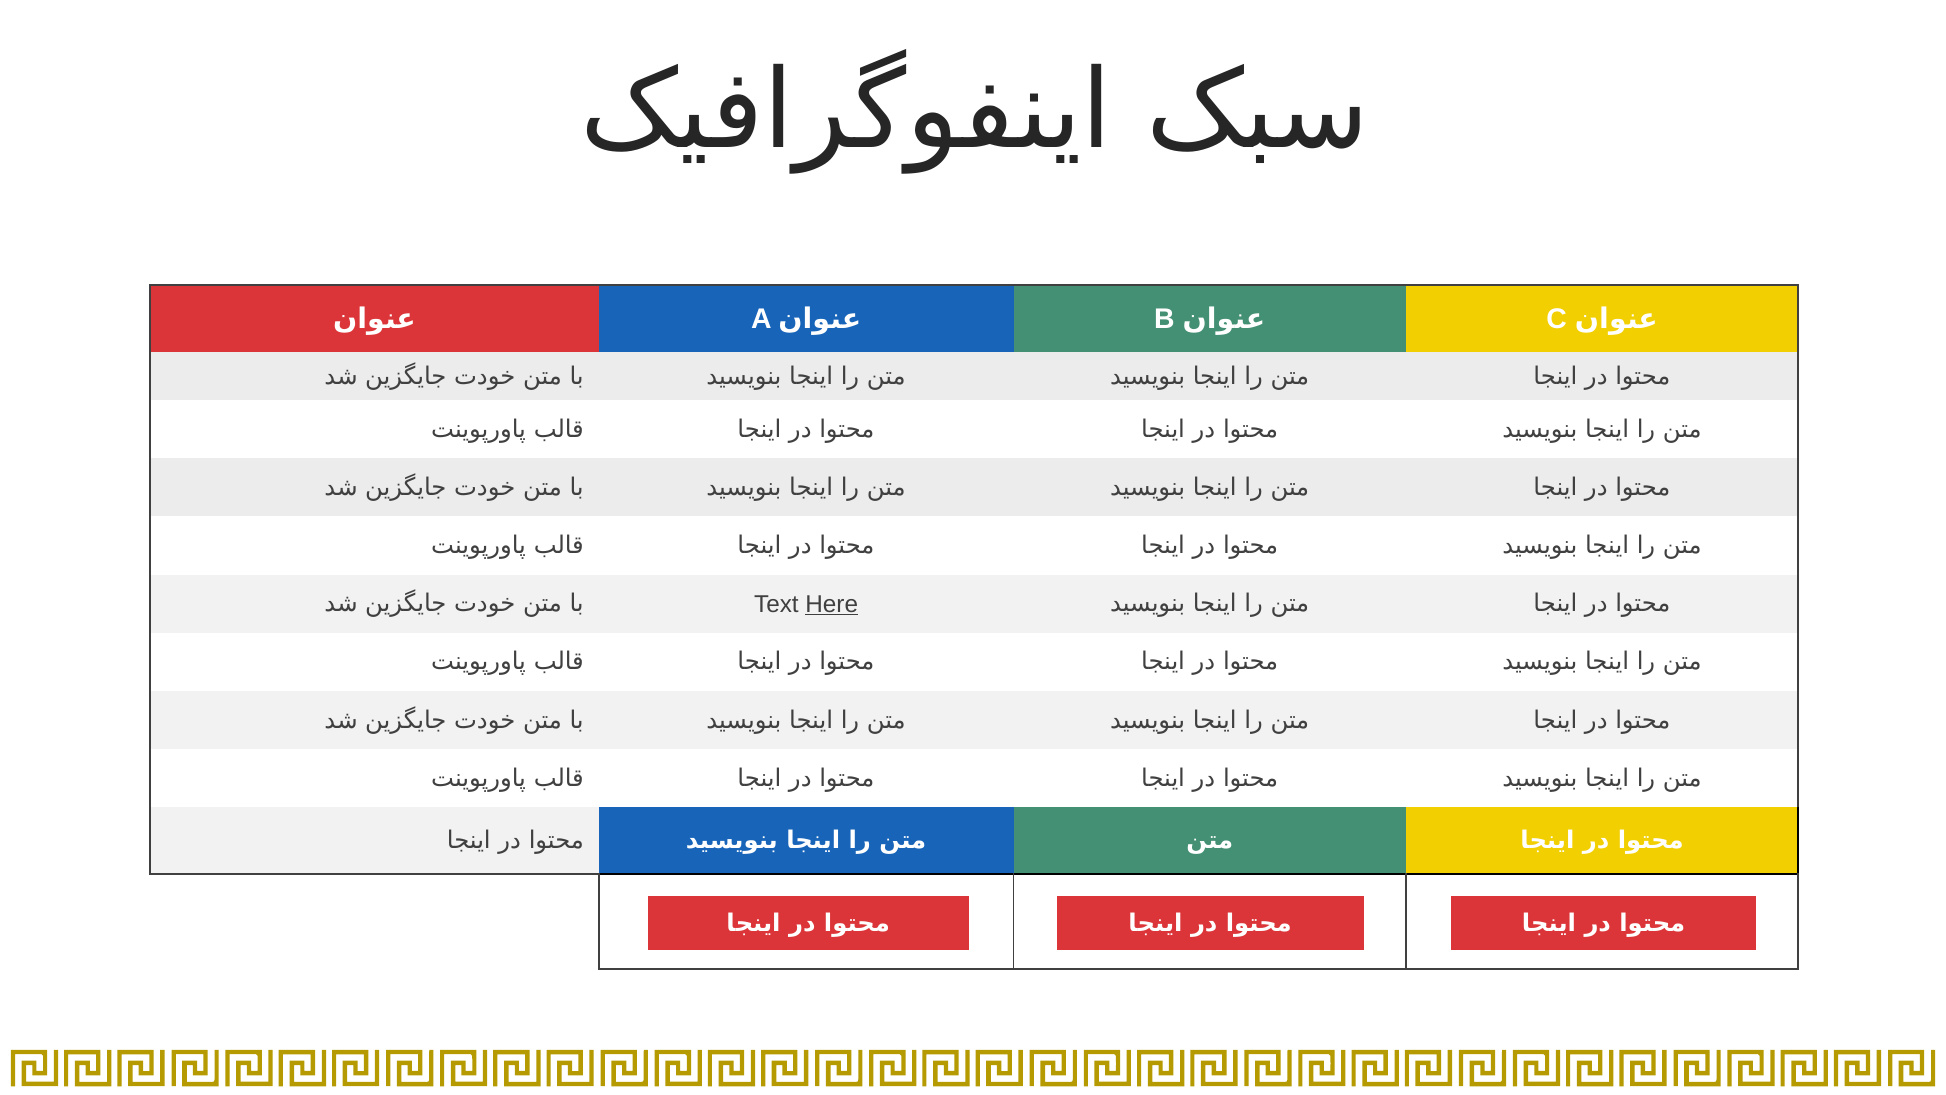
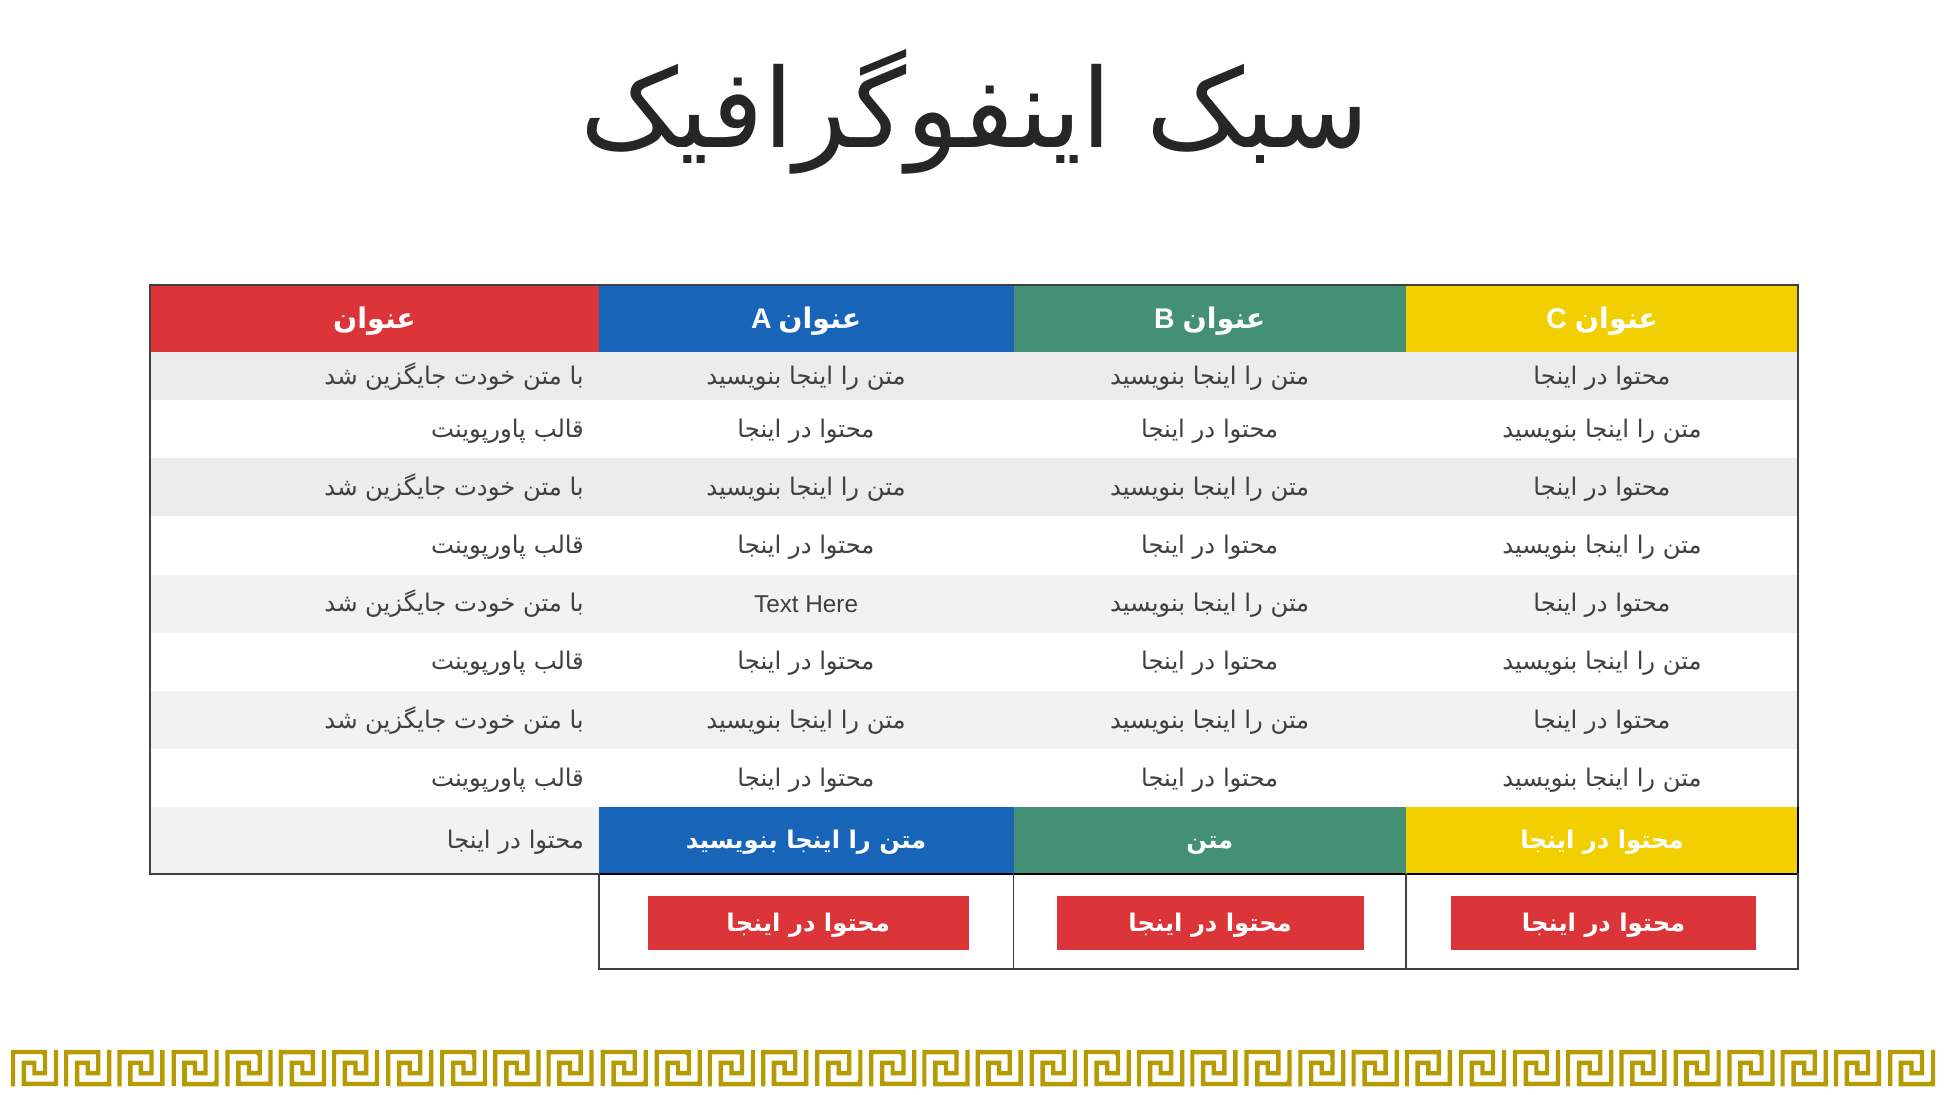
Here underline: present -> none (832, 604)
